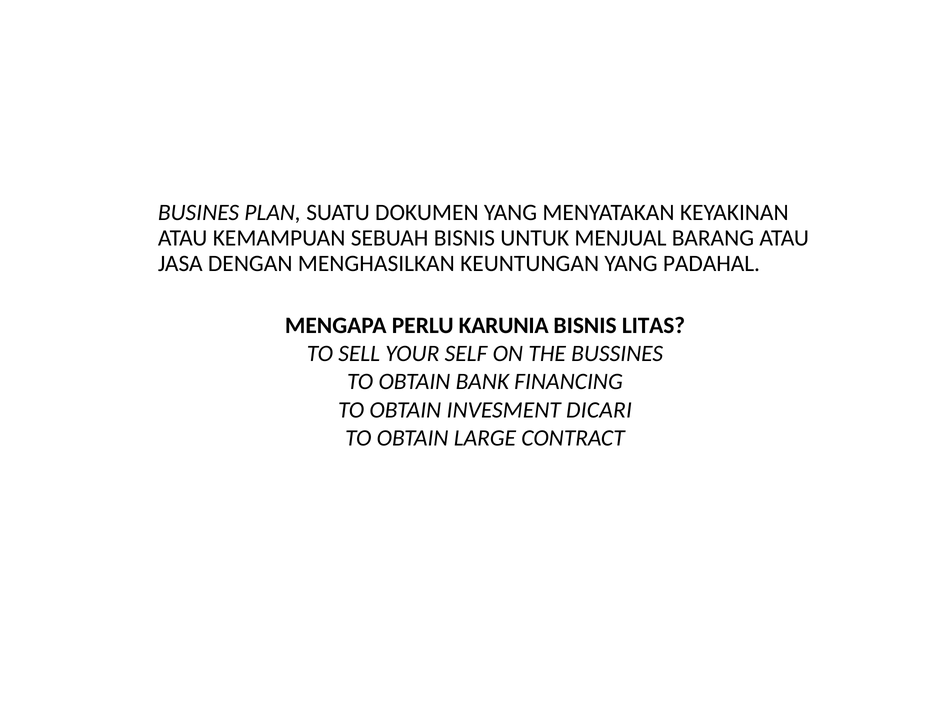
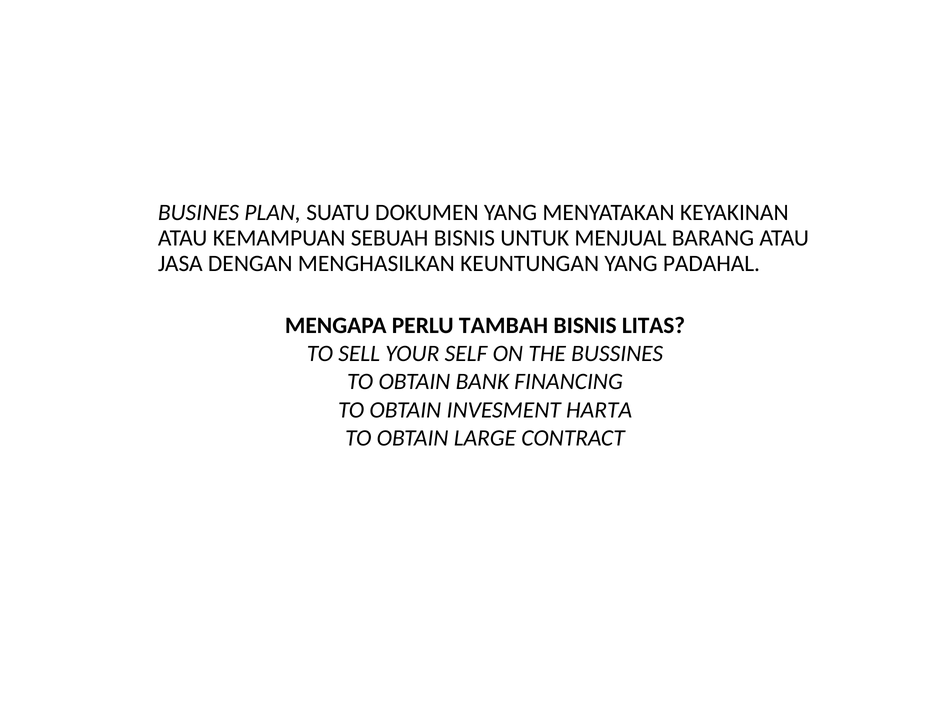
KARUNIA: KARUNIA -> TAMBAH (504, 325)
DICARI: DICARI -> HARTA (599, 410)
